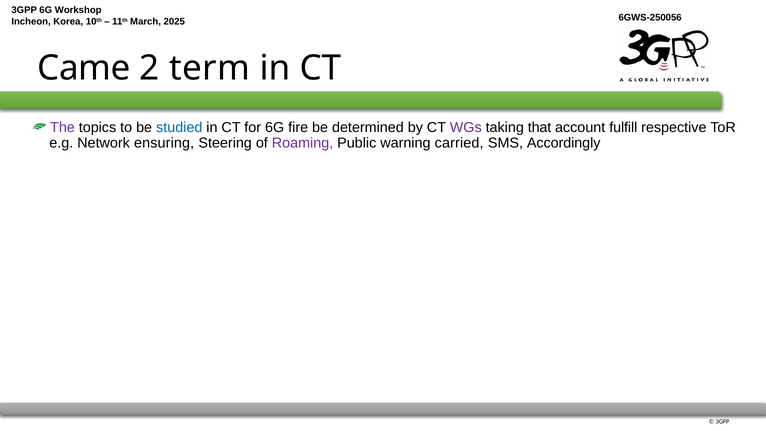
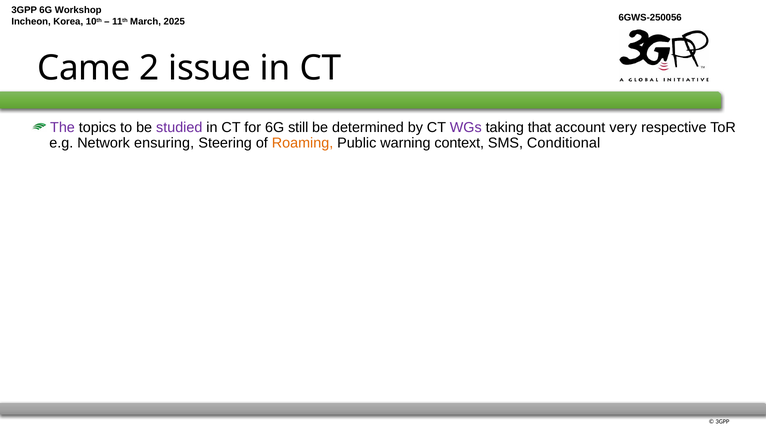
term: term -> issue (210, 68)
studied colour: blue -> purple (179, 128)
fire: fire -> still (298, 128)
fulfill: fulfill -> very (623, 128)
Roaming colour: purple -> orange (303, 143)
carried: carried -> context (459, 143)
Accordingly: Accordingly -> Conditional (564, 143)
